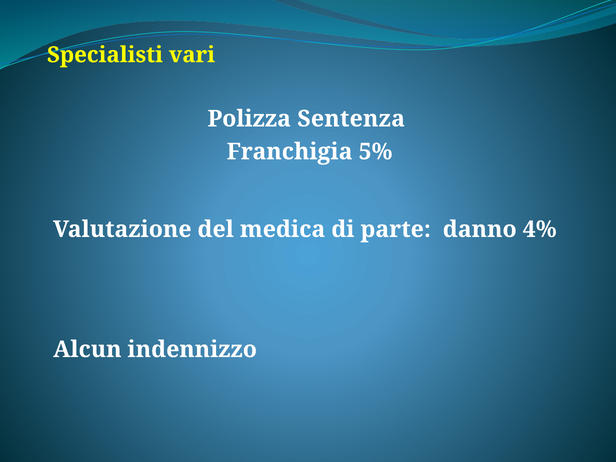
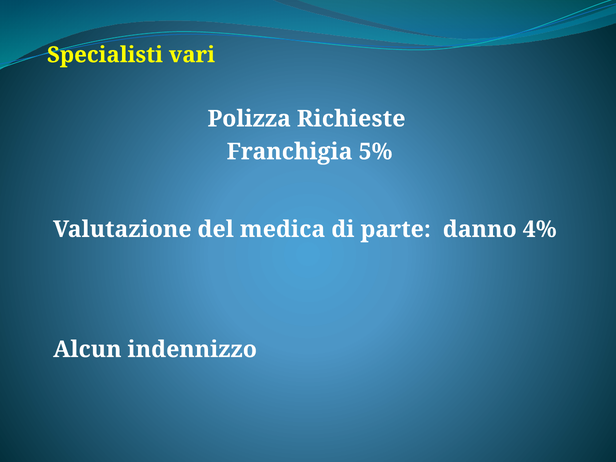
Sentenza: Sentenza -> Richieste (351, 119)
